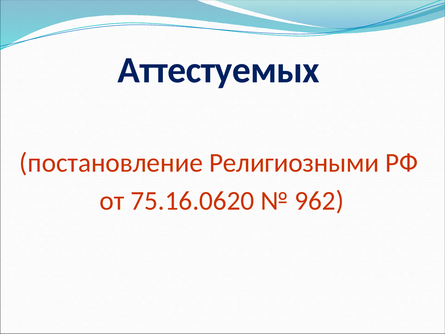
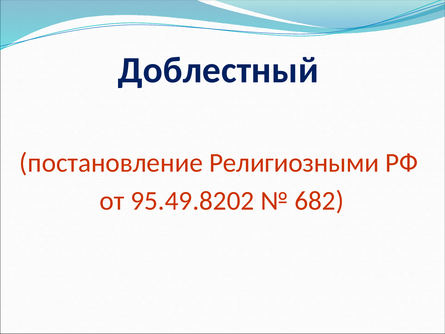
Аттестуемых: Аттестуемых -> Доблестный (218, 70)
75.16.0620: 75.16.0620 -> 95.49.8202 (192, 201)
962: 962 -> 682 (319, 201)
